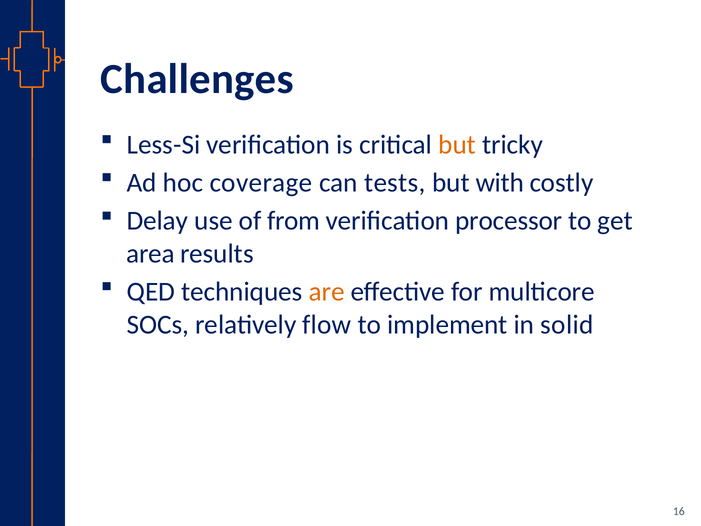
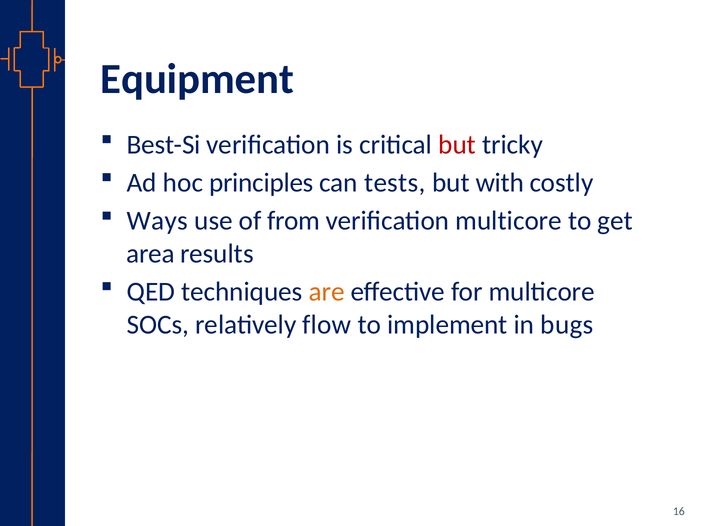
Challenges: Challenges -> Equipment (197, 79)
Less-Si: Less-Si -> Best-Si (164, 144)
but colour: orange -> red (457, 144)
coverage: coverage -> principles (261, 183)
Delay: Delay -> Ways (157, 221)
verification processor: processor -> multicore (509, 221)
solid: solid -> bugs (567, 325)
